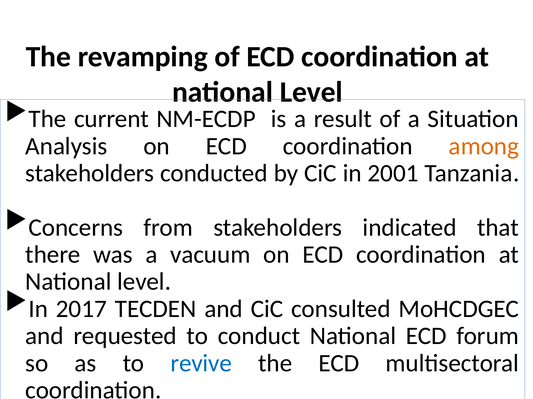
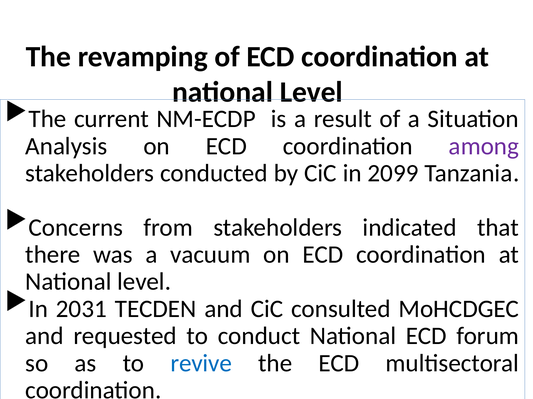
among colour: orange -> purple (484, 146)
2001: 2001 -> 2099 (393, 174)
2017: 2017 -> 2031 (81, 309)
